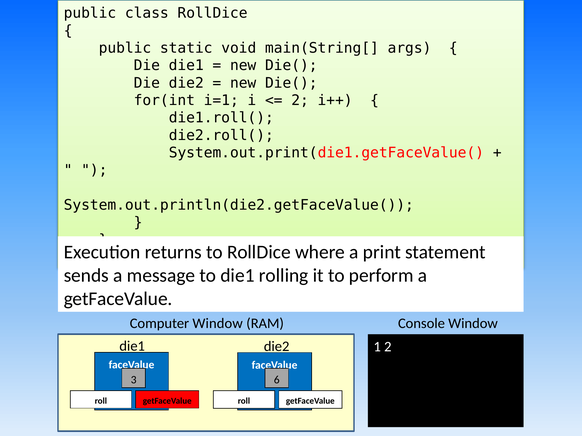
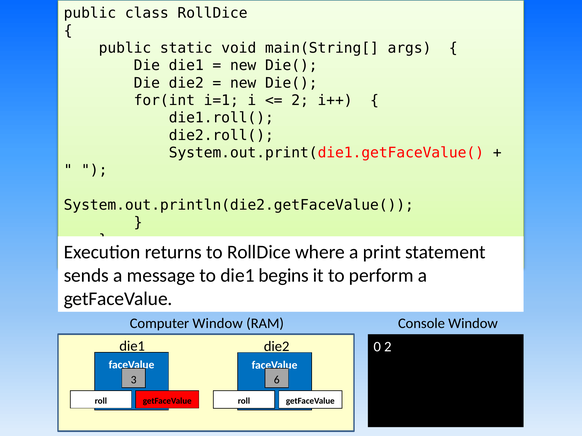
rolling: rolling -> begins (284, 276)
1: 1 -> 0 (377, 347)
